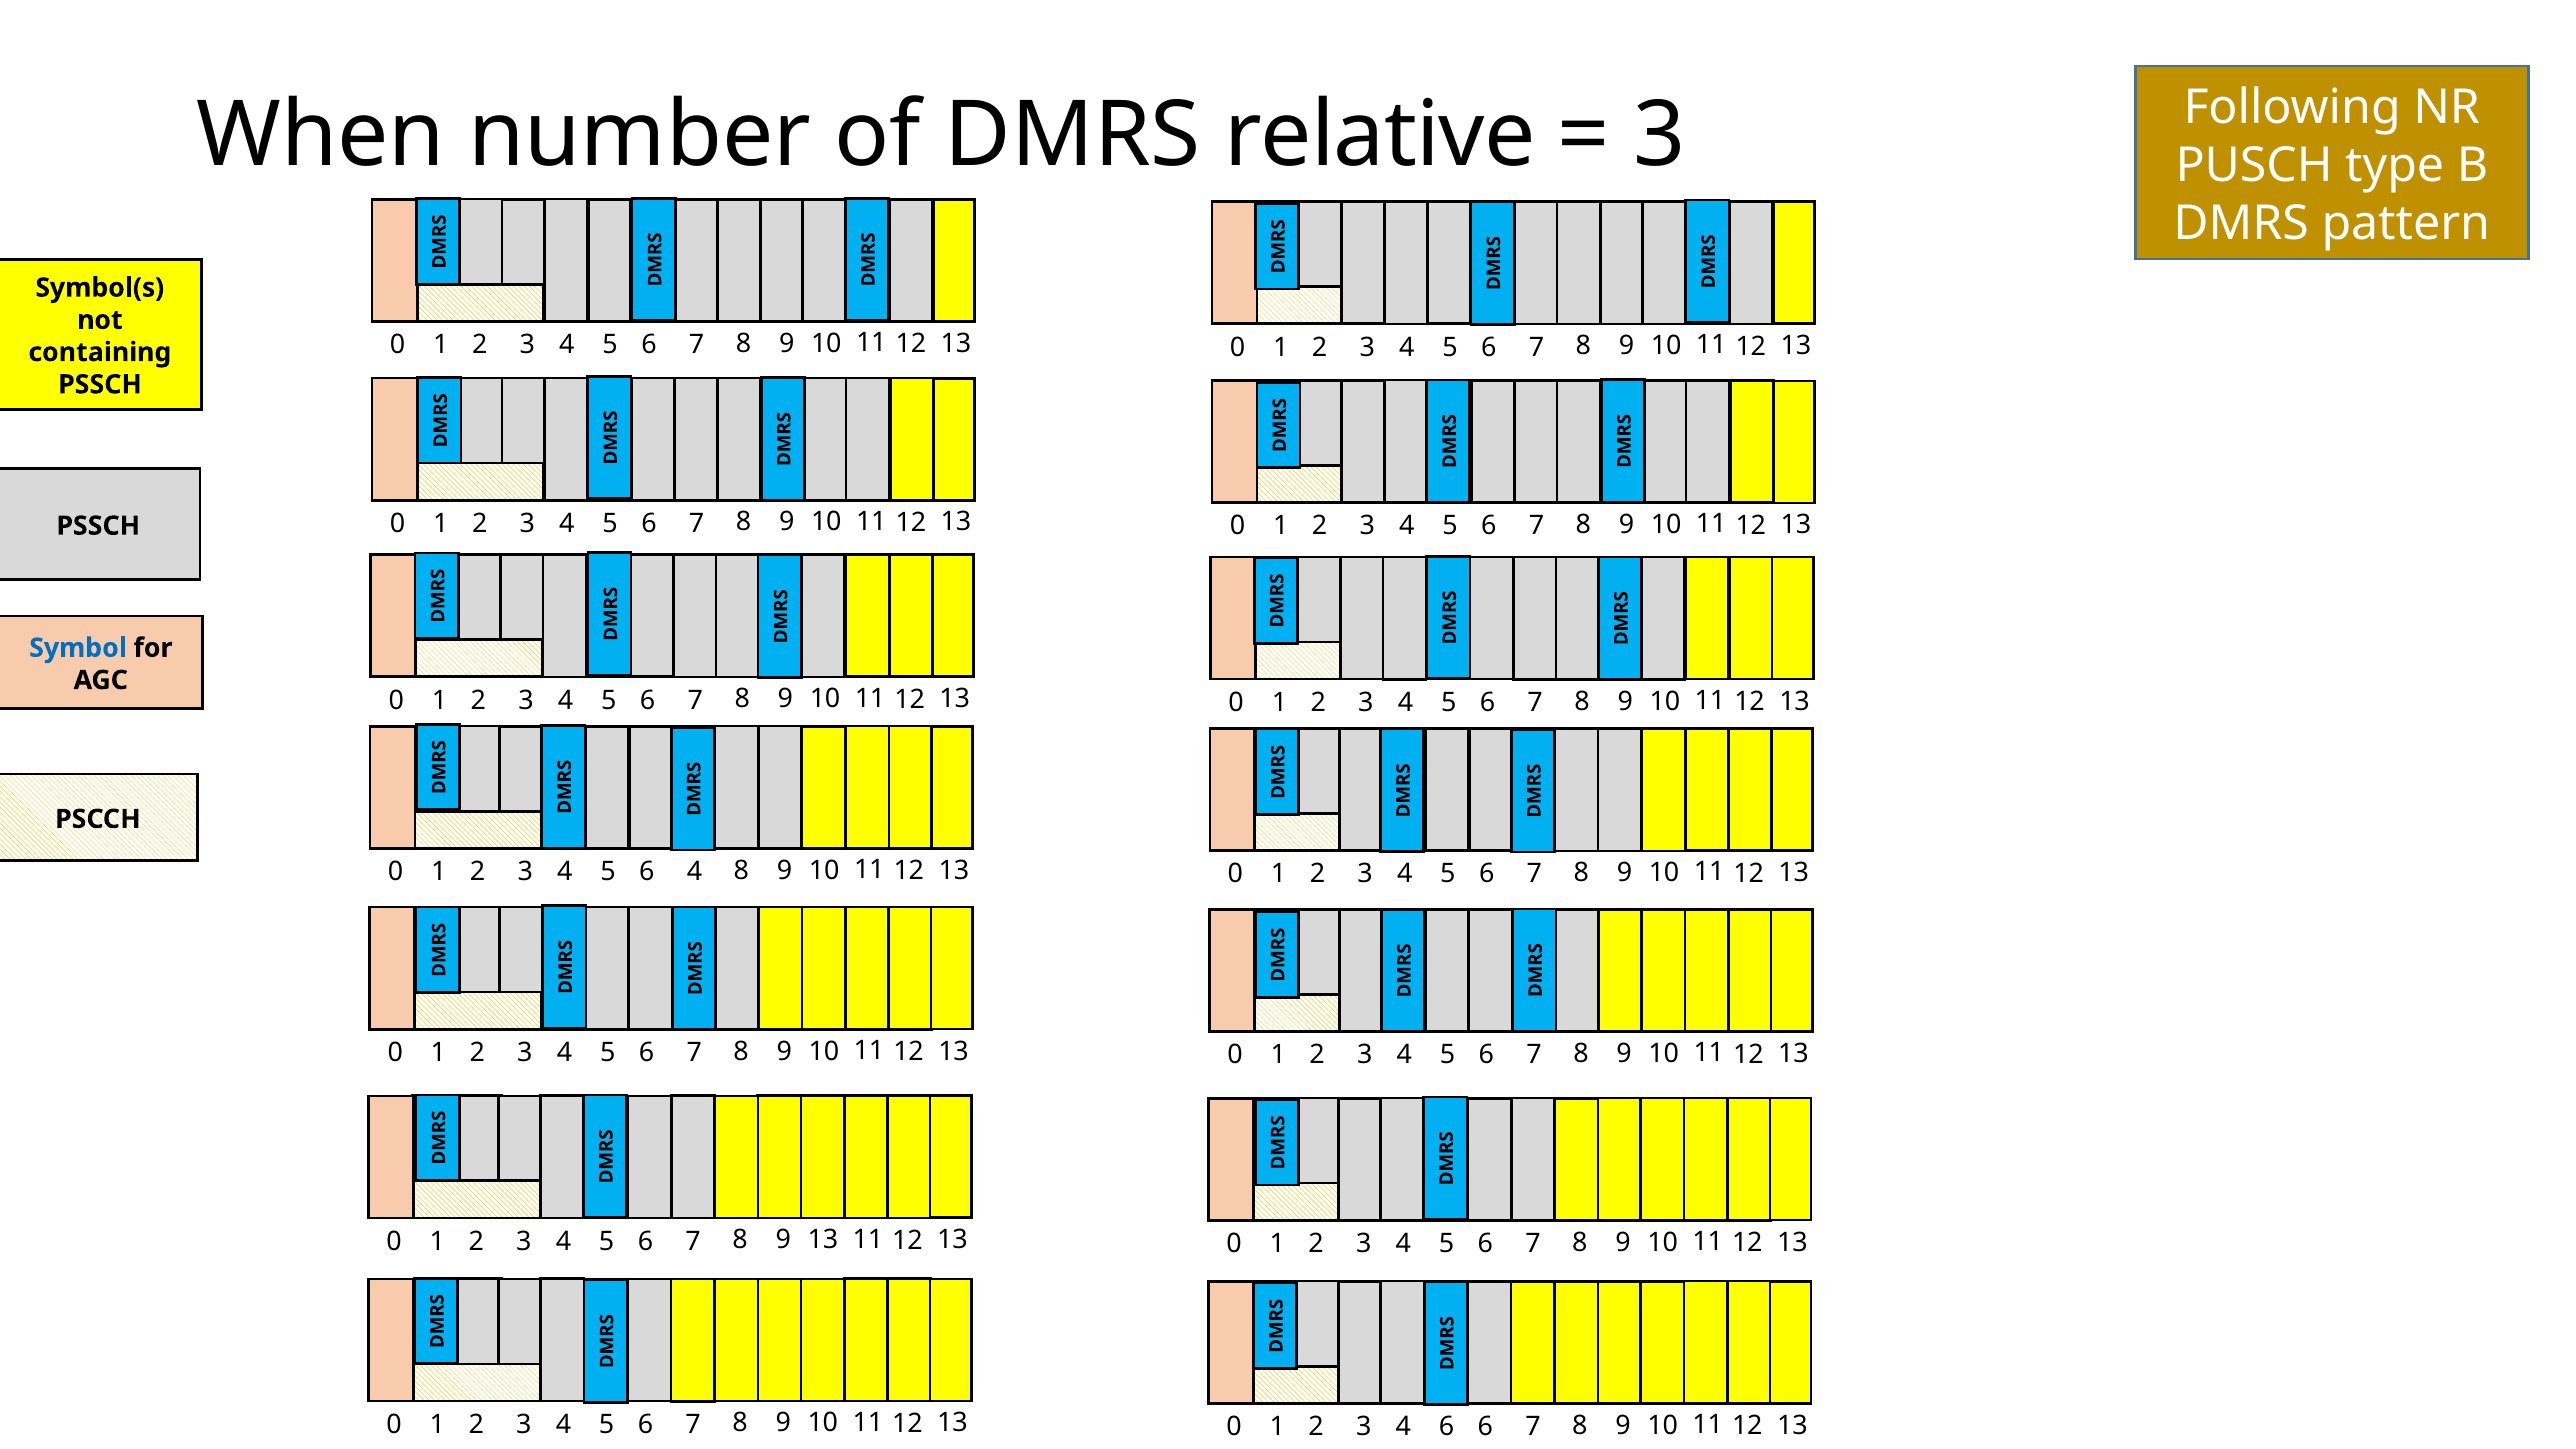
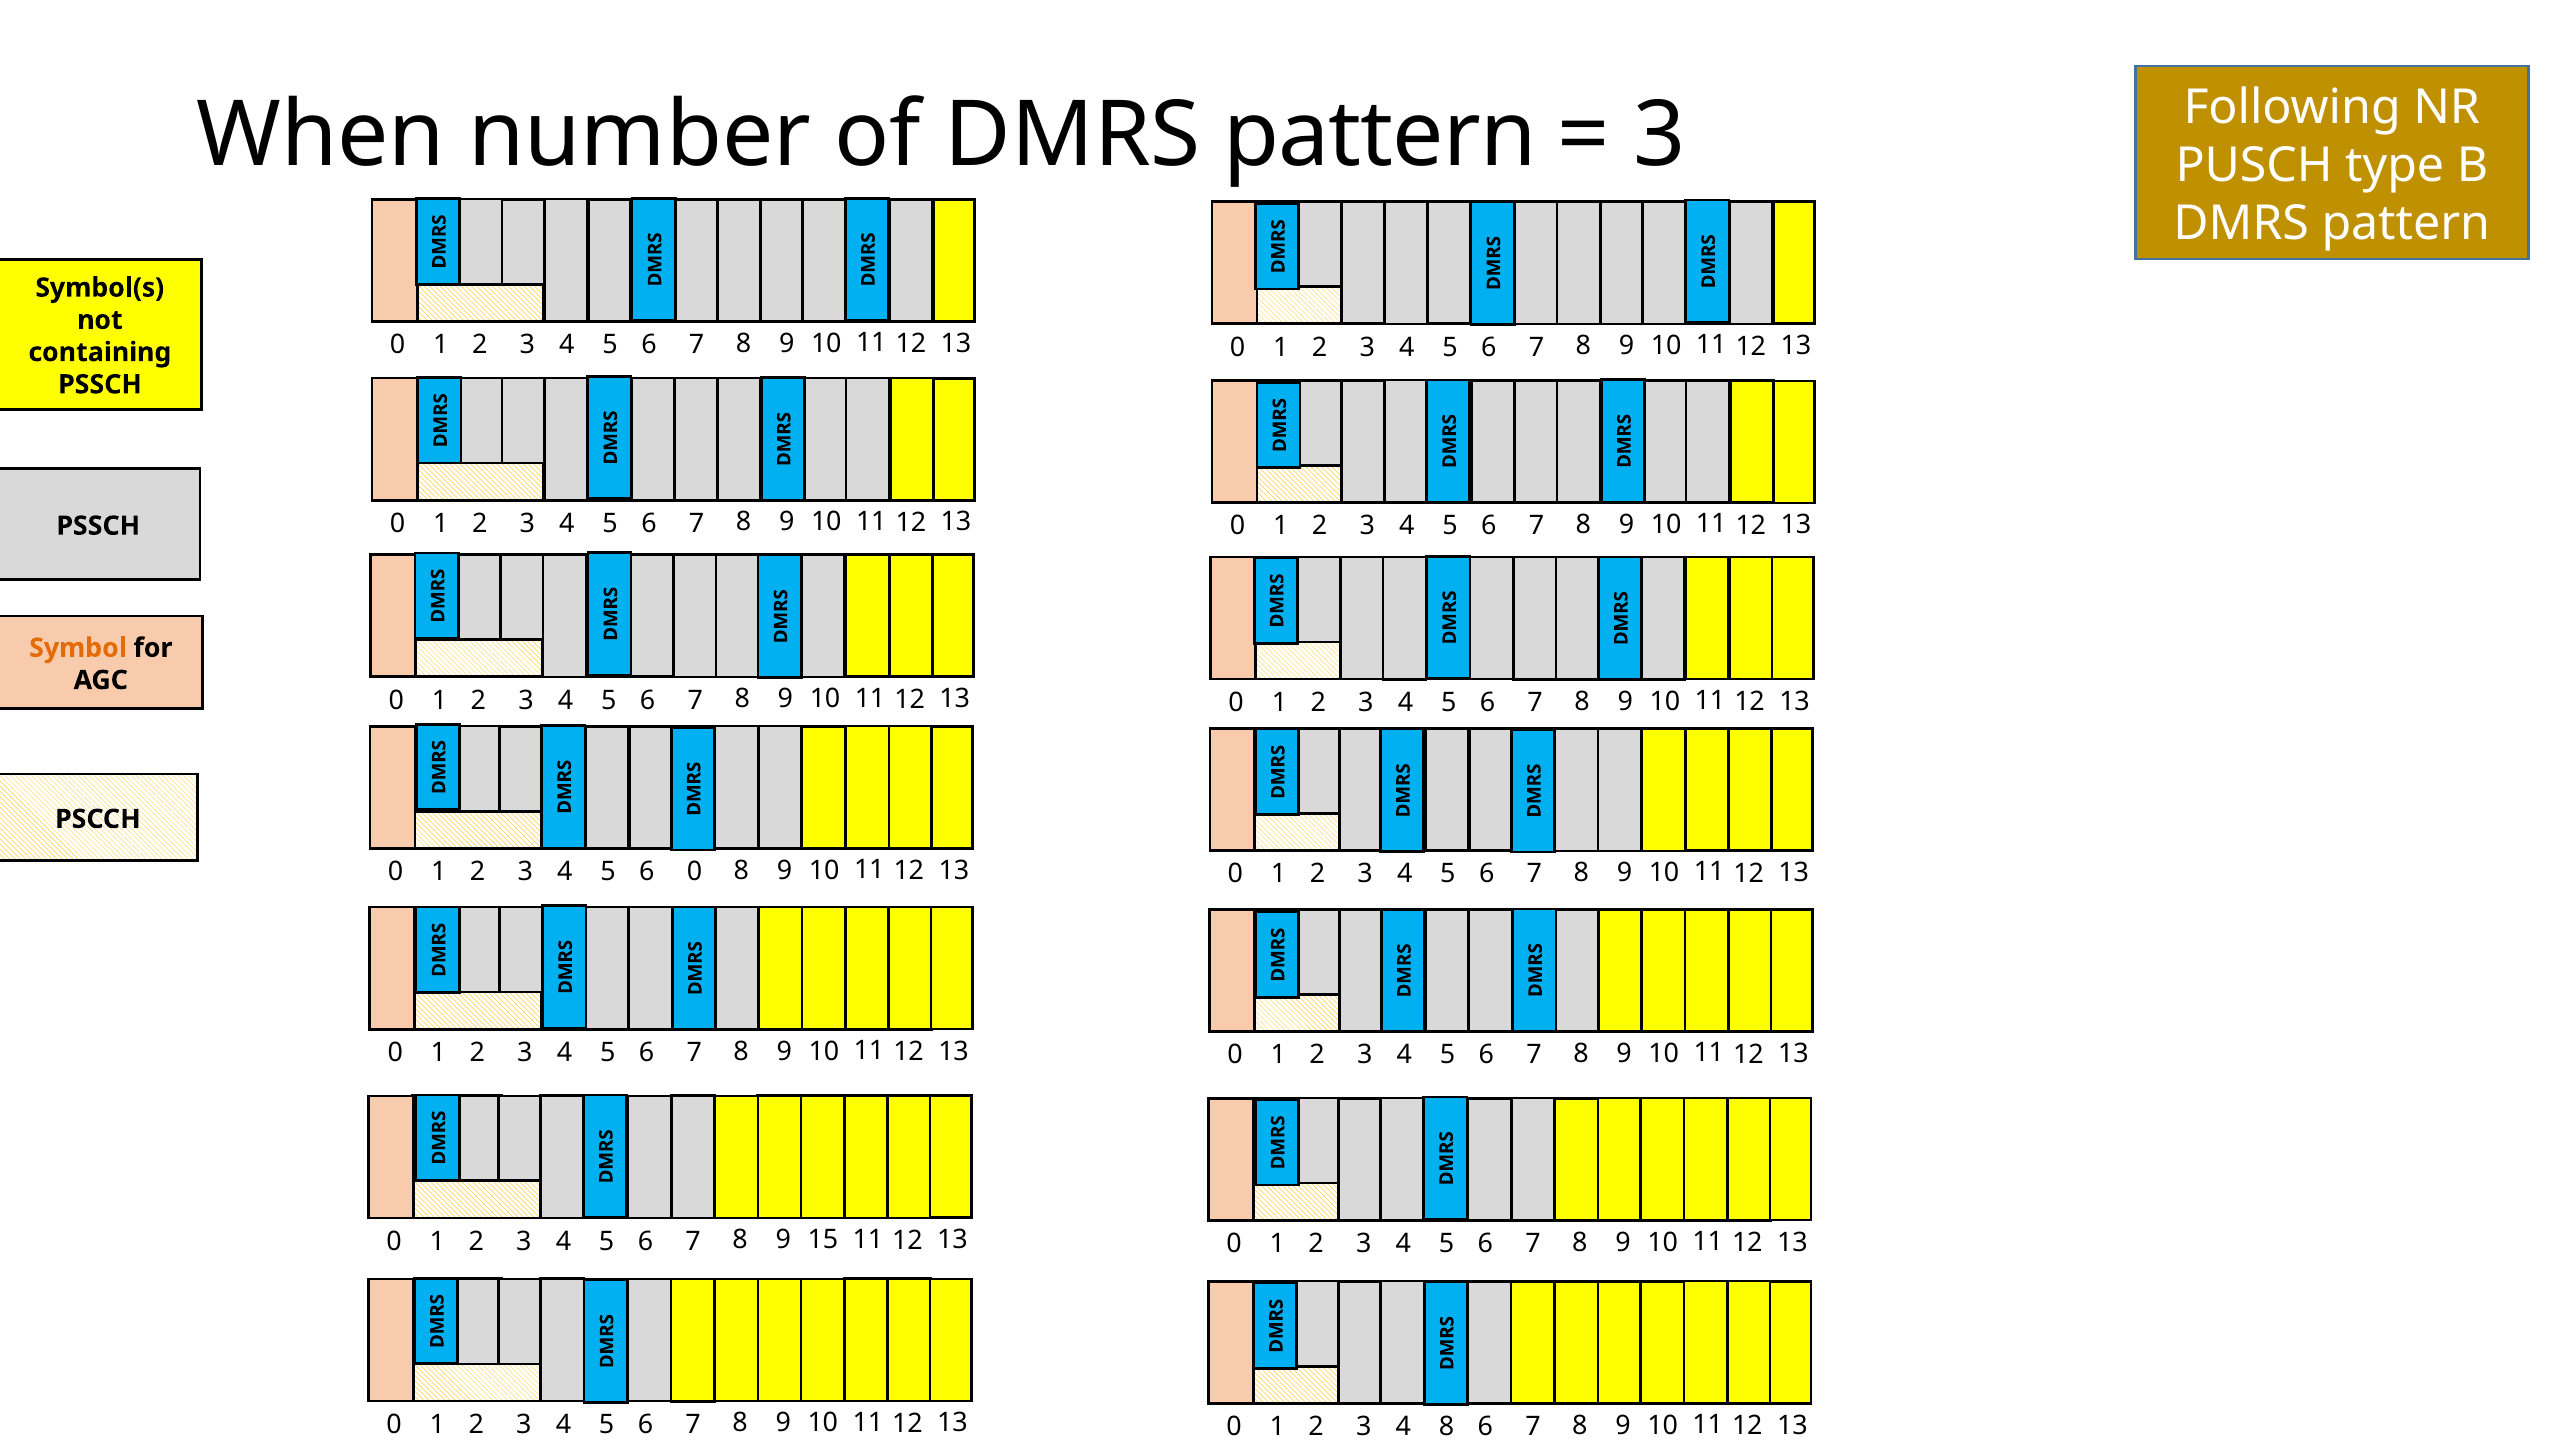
of DMRS relative: relative -> pattern (1380, 135)
Symbol colour: blue -> orange (78, 648)
6 4: 4 -> 0 (695, 872)
9 13: 13 -> 15 (823, 1240)
4 6: 6 -> 8 (1447, 1427)
